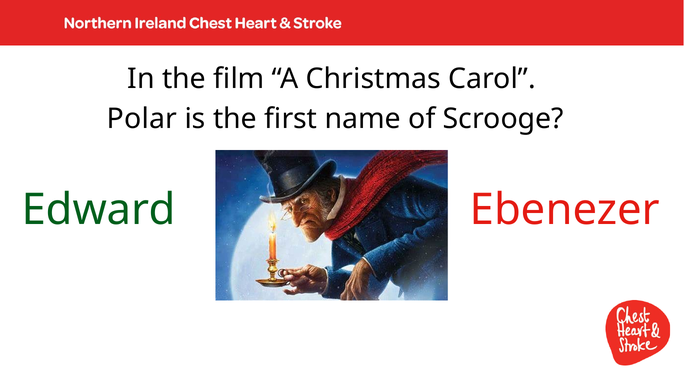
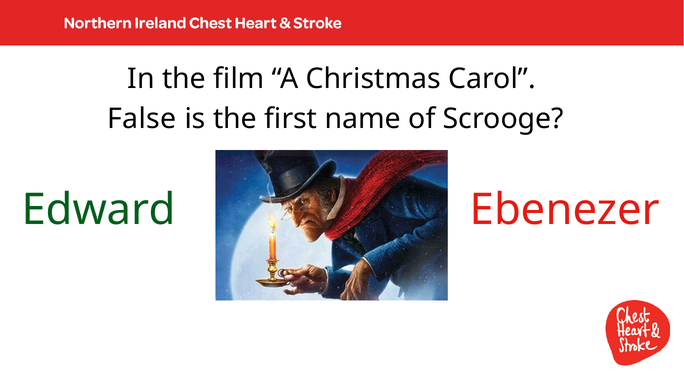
Polar: Polar -> False (142, 119)
